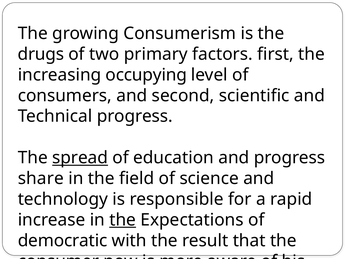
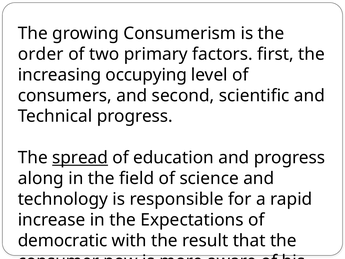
drugs: drugs -> order (41, 54)
share: share -> along (41, 178)
the underline: present -> none (123, 220)
